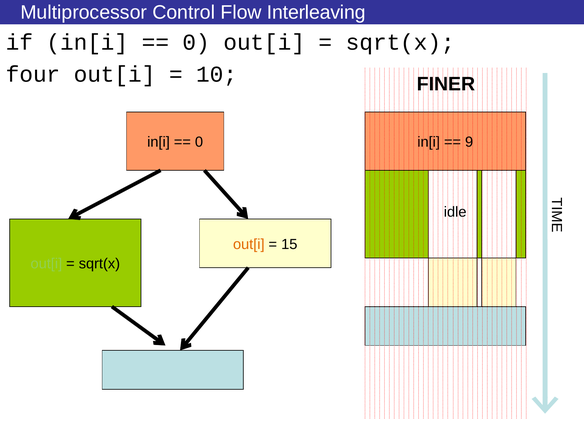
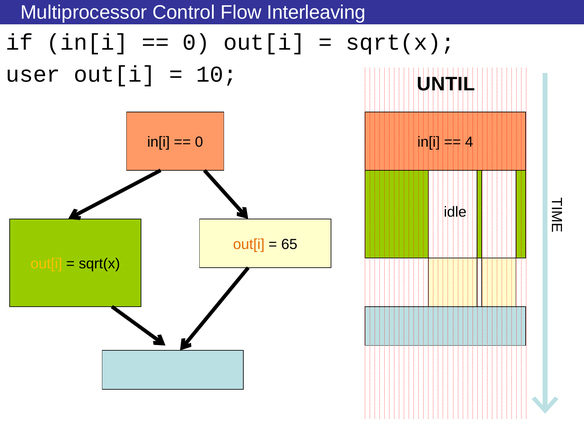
four: four -> user (33, 74)
FINER: FINER -> UNTIL (446, 84)
9: 9 -> 4 (469, 142)
15: 15 -> 65 (289, 244)
out[i colour: light green -> yellow (46, 264)
